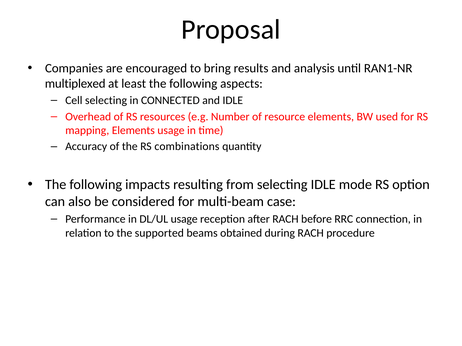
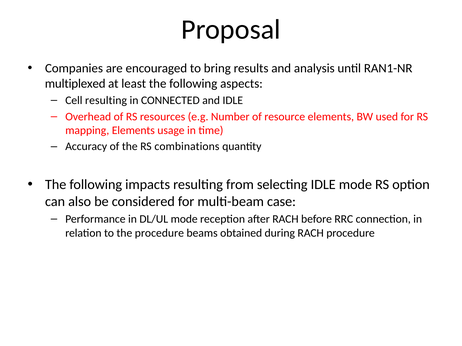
Cell selecting: selecting -> resulting (106, 101)
DL/UL usage: usage -> mode (184, 219)
the supported: supported -> procedure (159, 233)
